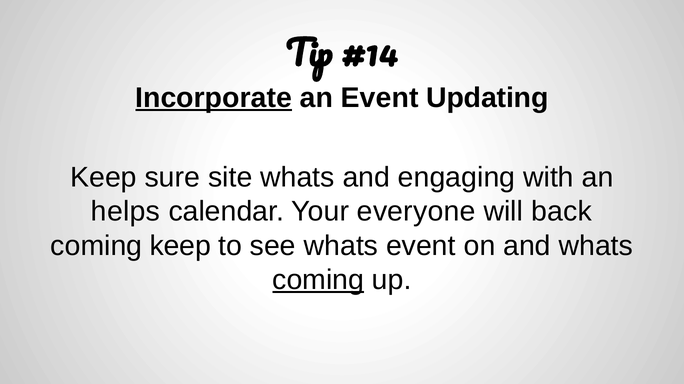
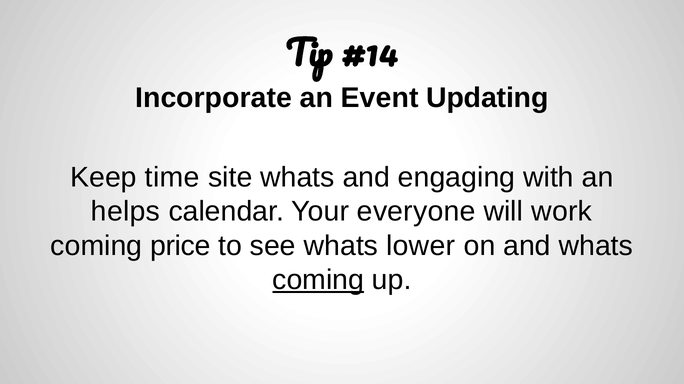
Incorporate underline: present -> none (214, 98)
sure: sure -> time (172, 178)
back: back -> work (562, 212)
coming keep: keep -> price (180, 246)
whats event: event -> lower (421, 246)
